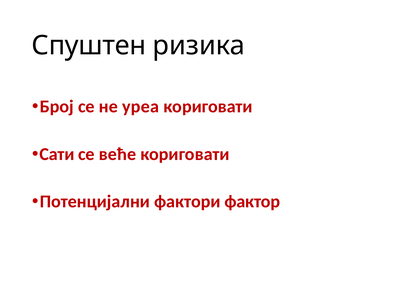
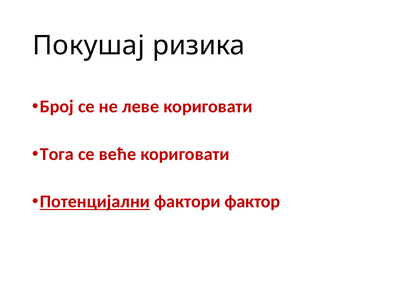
Спуштен: Спуштен -> Покушај (89, 46)
уреа: уреа -> леве (141, 107)
Сати: Сати -> Тога (57, 154)
Потенцијални underline: none -> present (95, 202)
